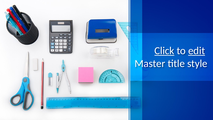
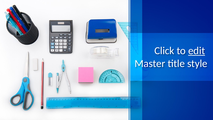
Click underline: present -> none (164, 51)
